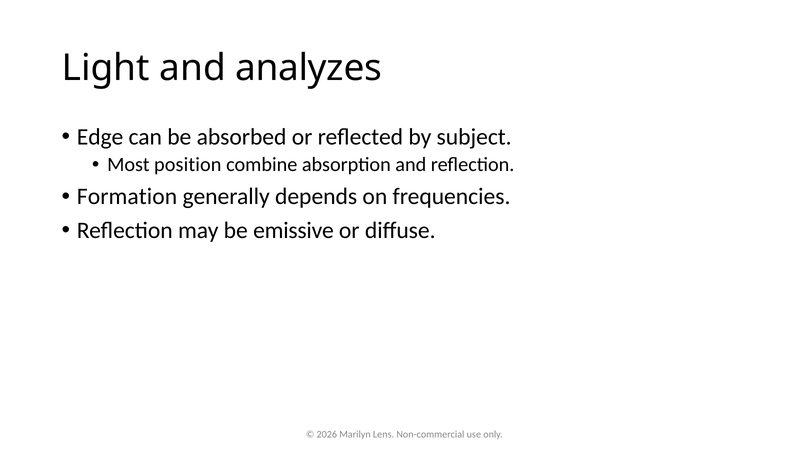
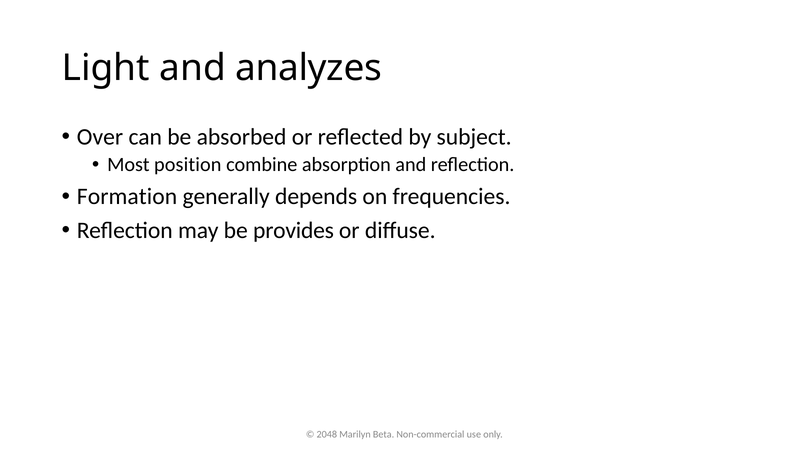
Edge: Edge -> Over (100, 137)
emissive: emissive -> provides (294, 231)
2026: 2026 -> 2048 (327, 434)
Lens: Lens -> Beta (384, 434)
